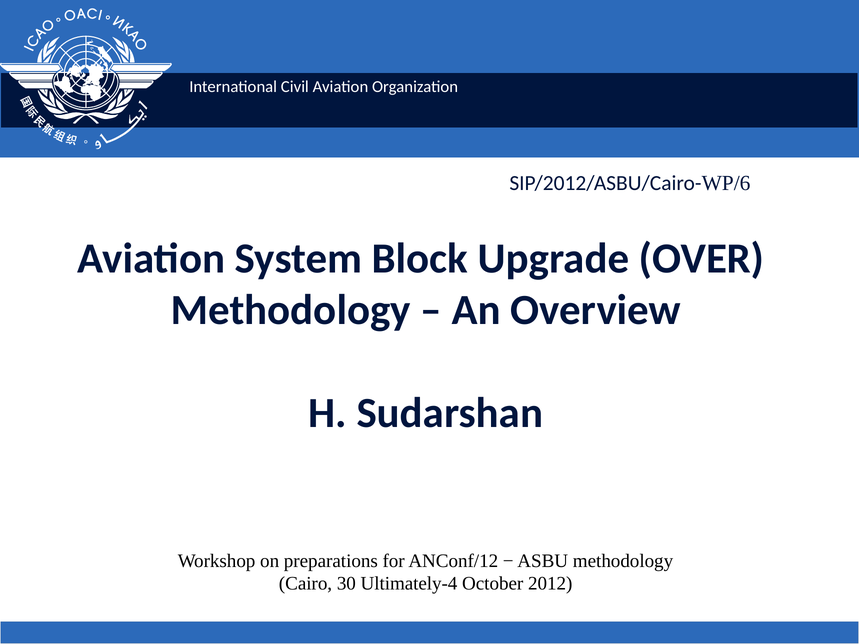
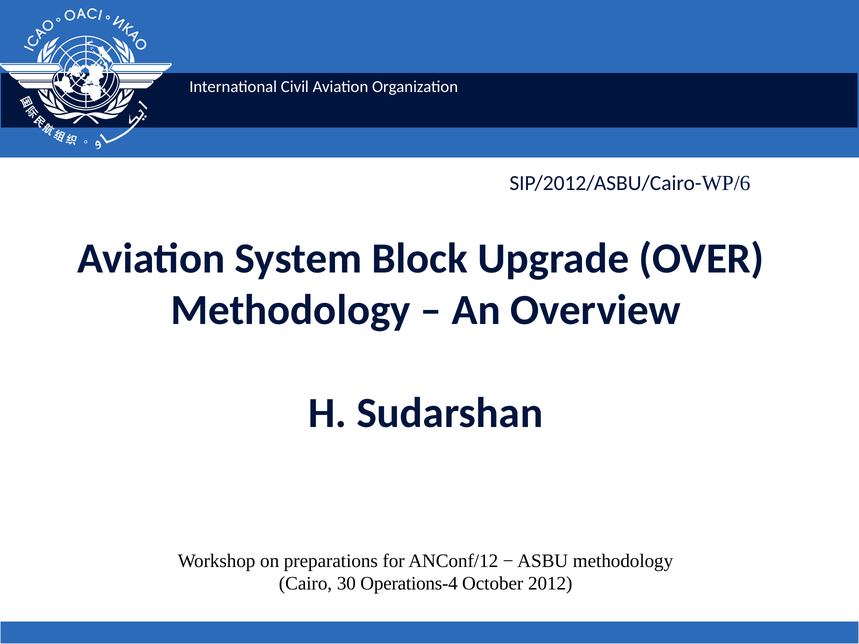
Ultimately-4: Ultimately-4 -> Operations-4 (409, 584)
